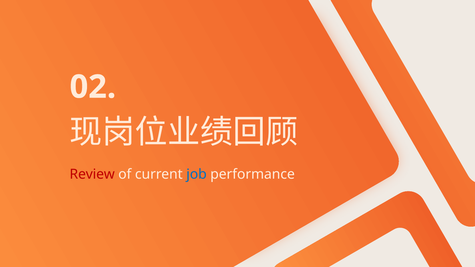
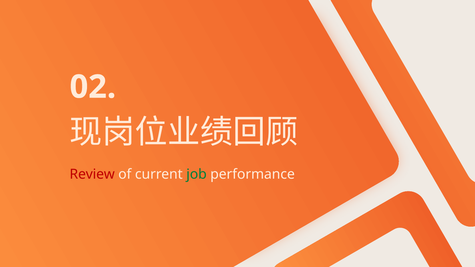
job colour: blue -> green (197, 174)
